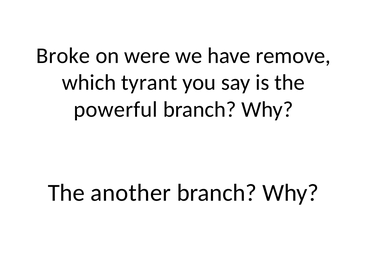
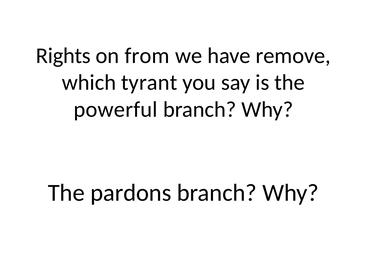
Broke: Broke -> Rights (63, 56)
were: were -> from (147, 56)
another: another -> pardons (131, 193)
